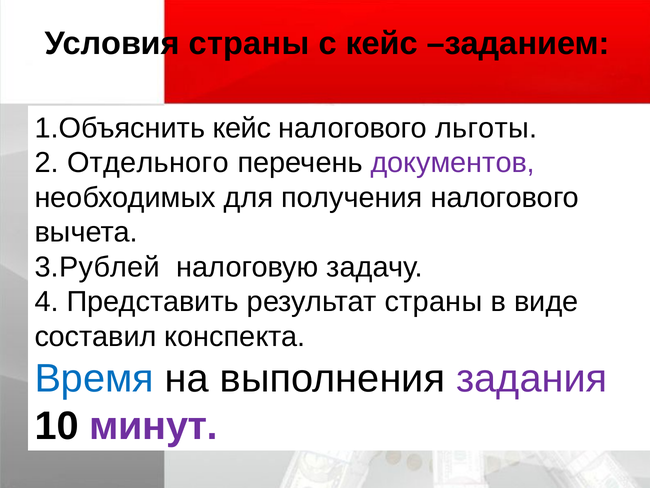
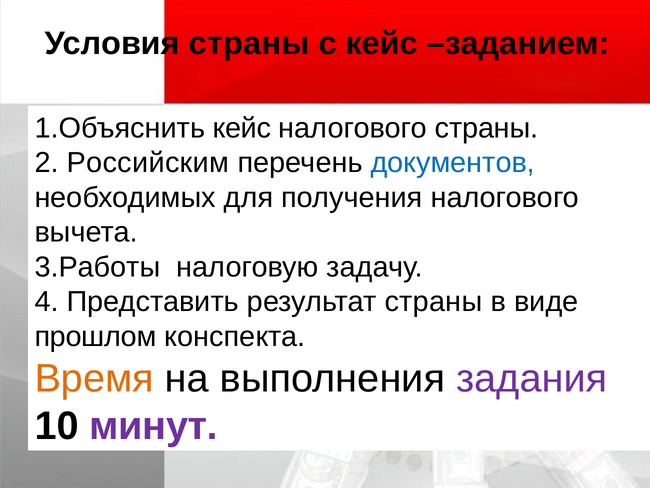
налогового льготы: льготы -> страны (487, 128)
Отдельного: Отдельного -> Российским (148, 163)
документов colour: purple -> blue (453, 163)
3.Рублей: 3.Рублей -> 3.Работы (97, 267)
составил: составил -> прошлом (96, 336)
Время colour: blue -> orange (94, 378)
